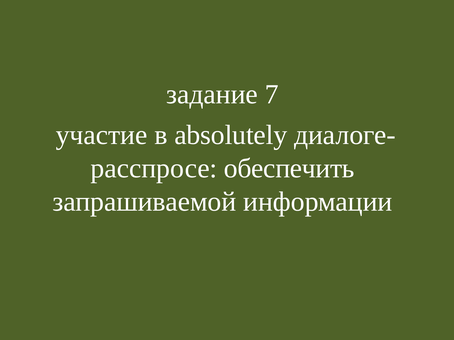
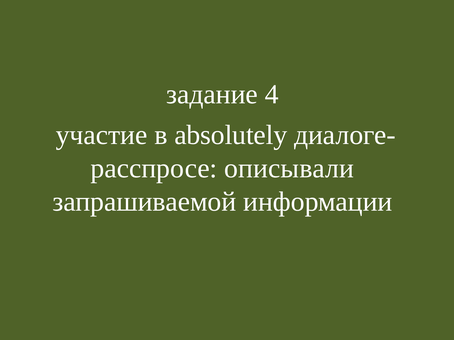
7: 7 -> 4 (272, 95)
обеспечить: обеспечить -> описывали (289, 169)
